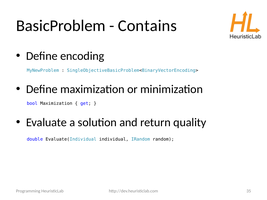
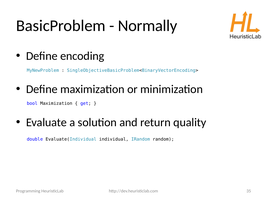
Contains: Contains -> Normally (148, 26)
